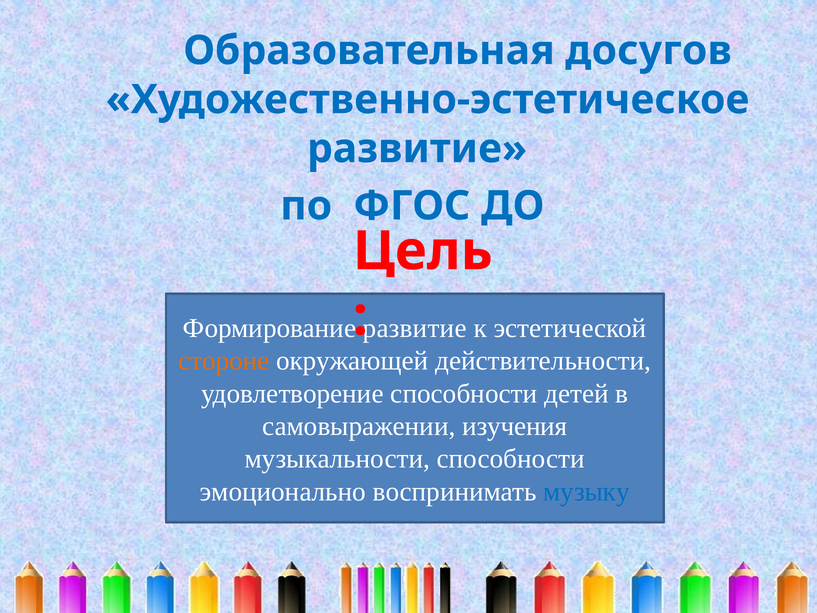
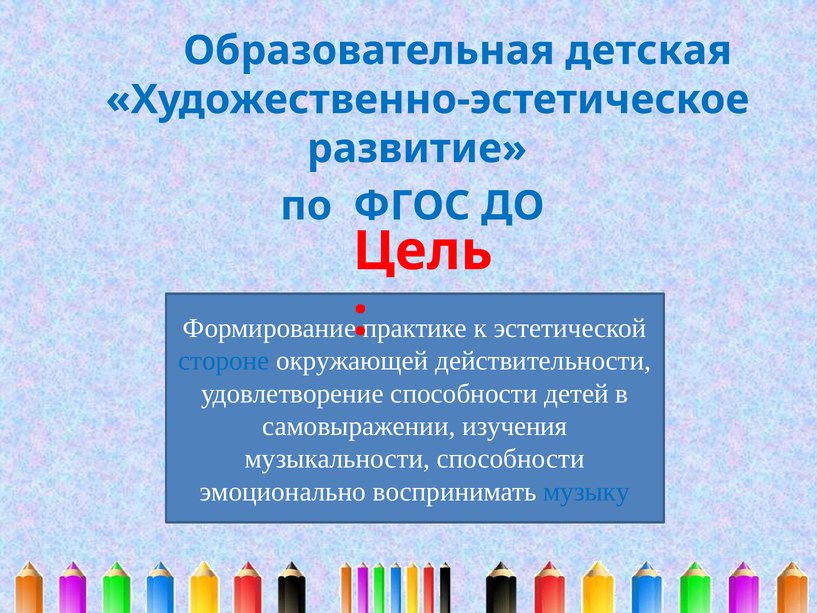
досугов: досугов -> детская (649, 51)
Формирование развитие: развитие -> практике (415, 328)
стороне colour: orange -> blue (224, 361)
